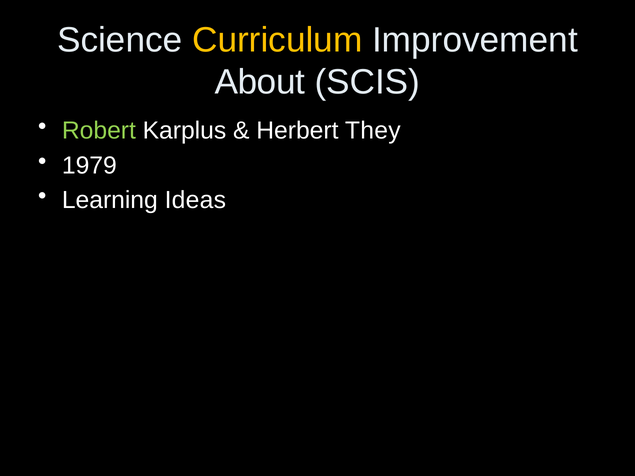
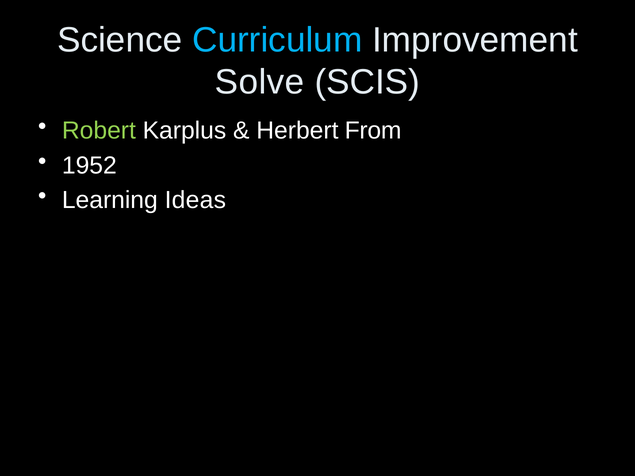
Curriculum colour: yellow -> light blue (277, 40)
About: About -> Solve (260, 82)
They: They -> From (373, 131)
1979: 1979 -> 1952 (89, 165)
